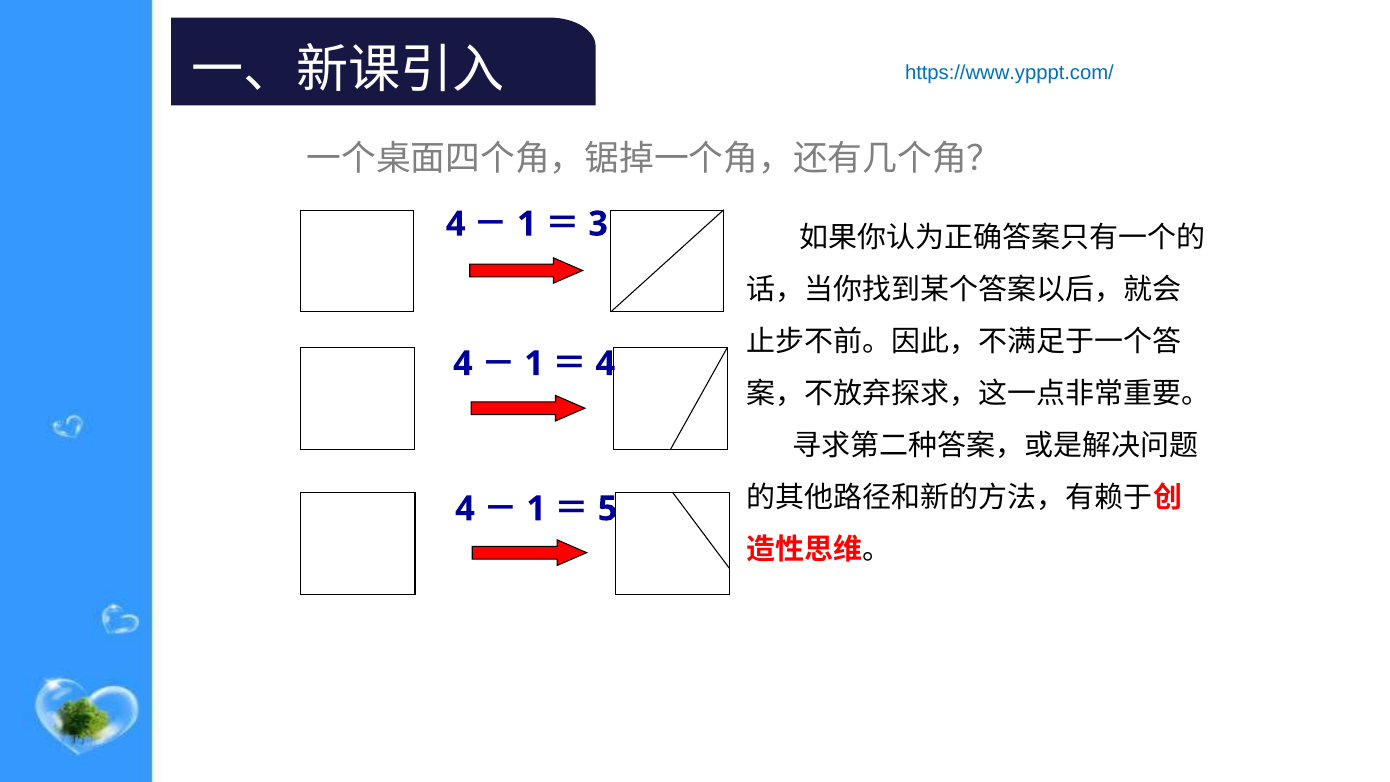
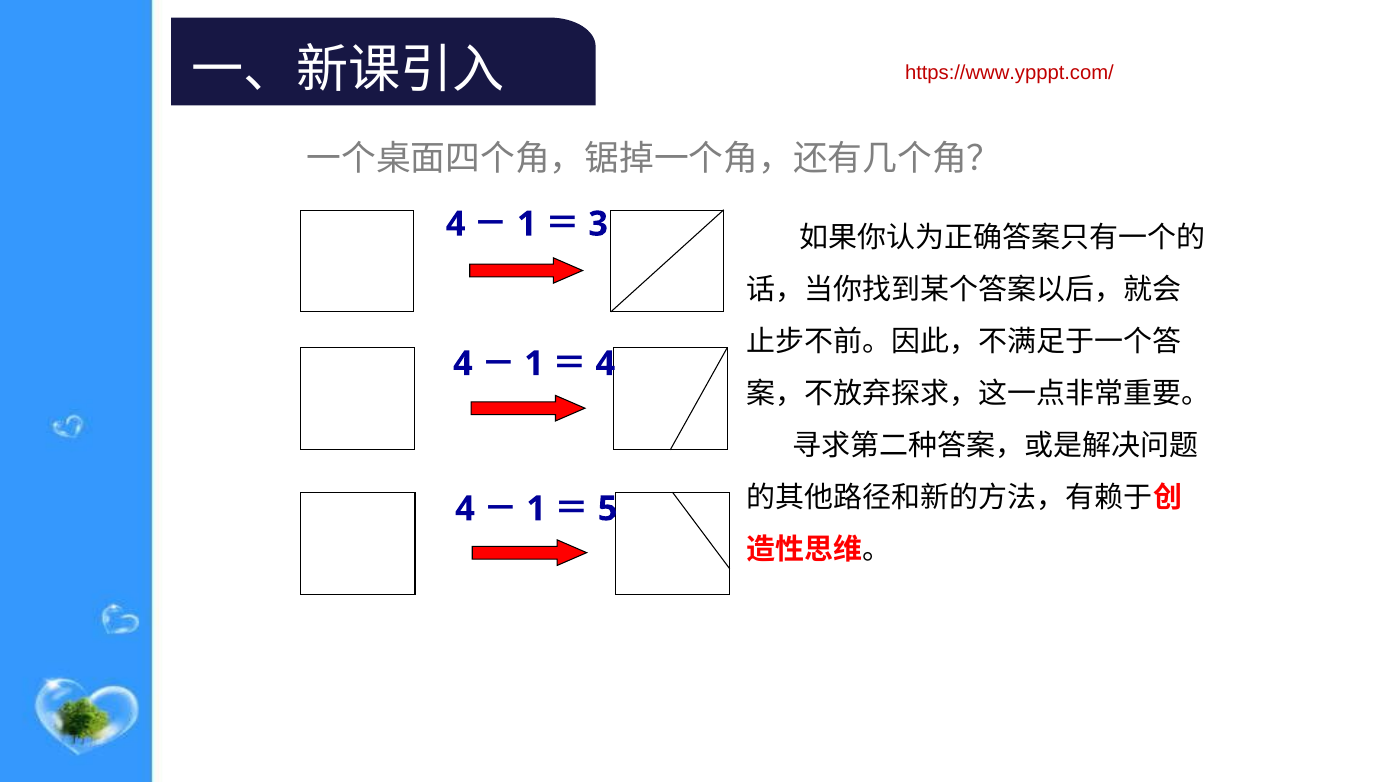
https://www.ypppt.com/ colour: blue -> red (1009, 73)
